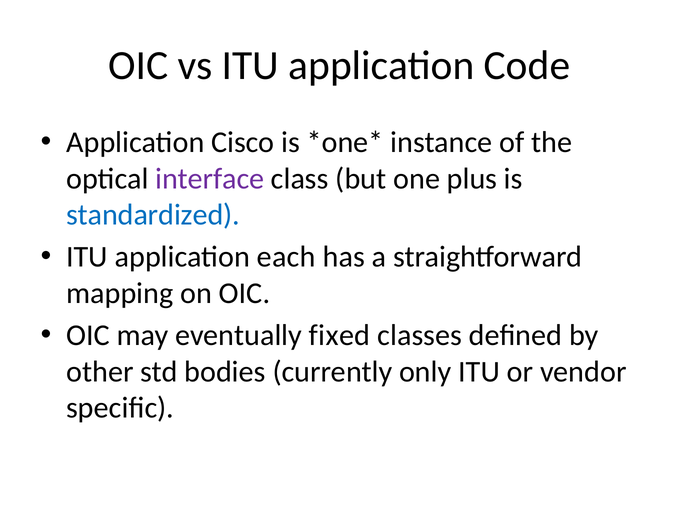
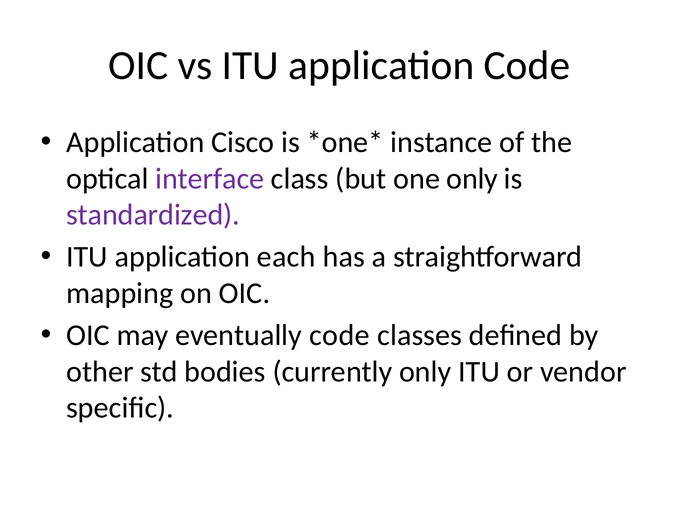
one plus: plus -> only (472, 179)
standardized colour: blue -> purple (153, 215)
eventually fixed: fixed -> code (340, 336)
